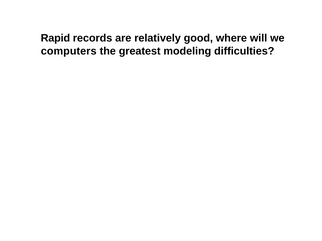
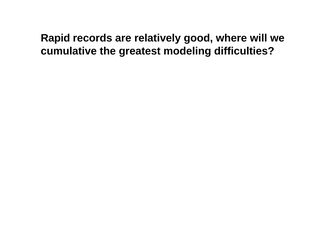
computers: computers -> cumulative (69, 51)
